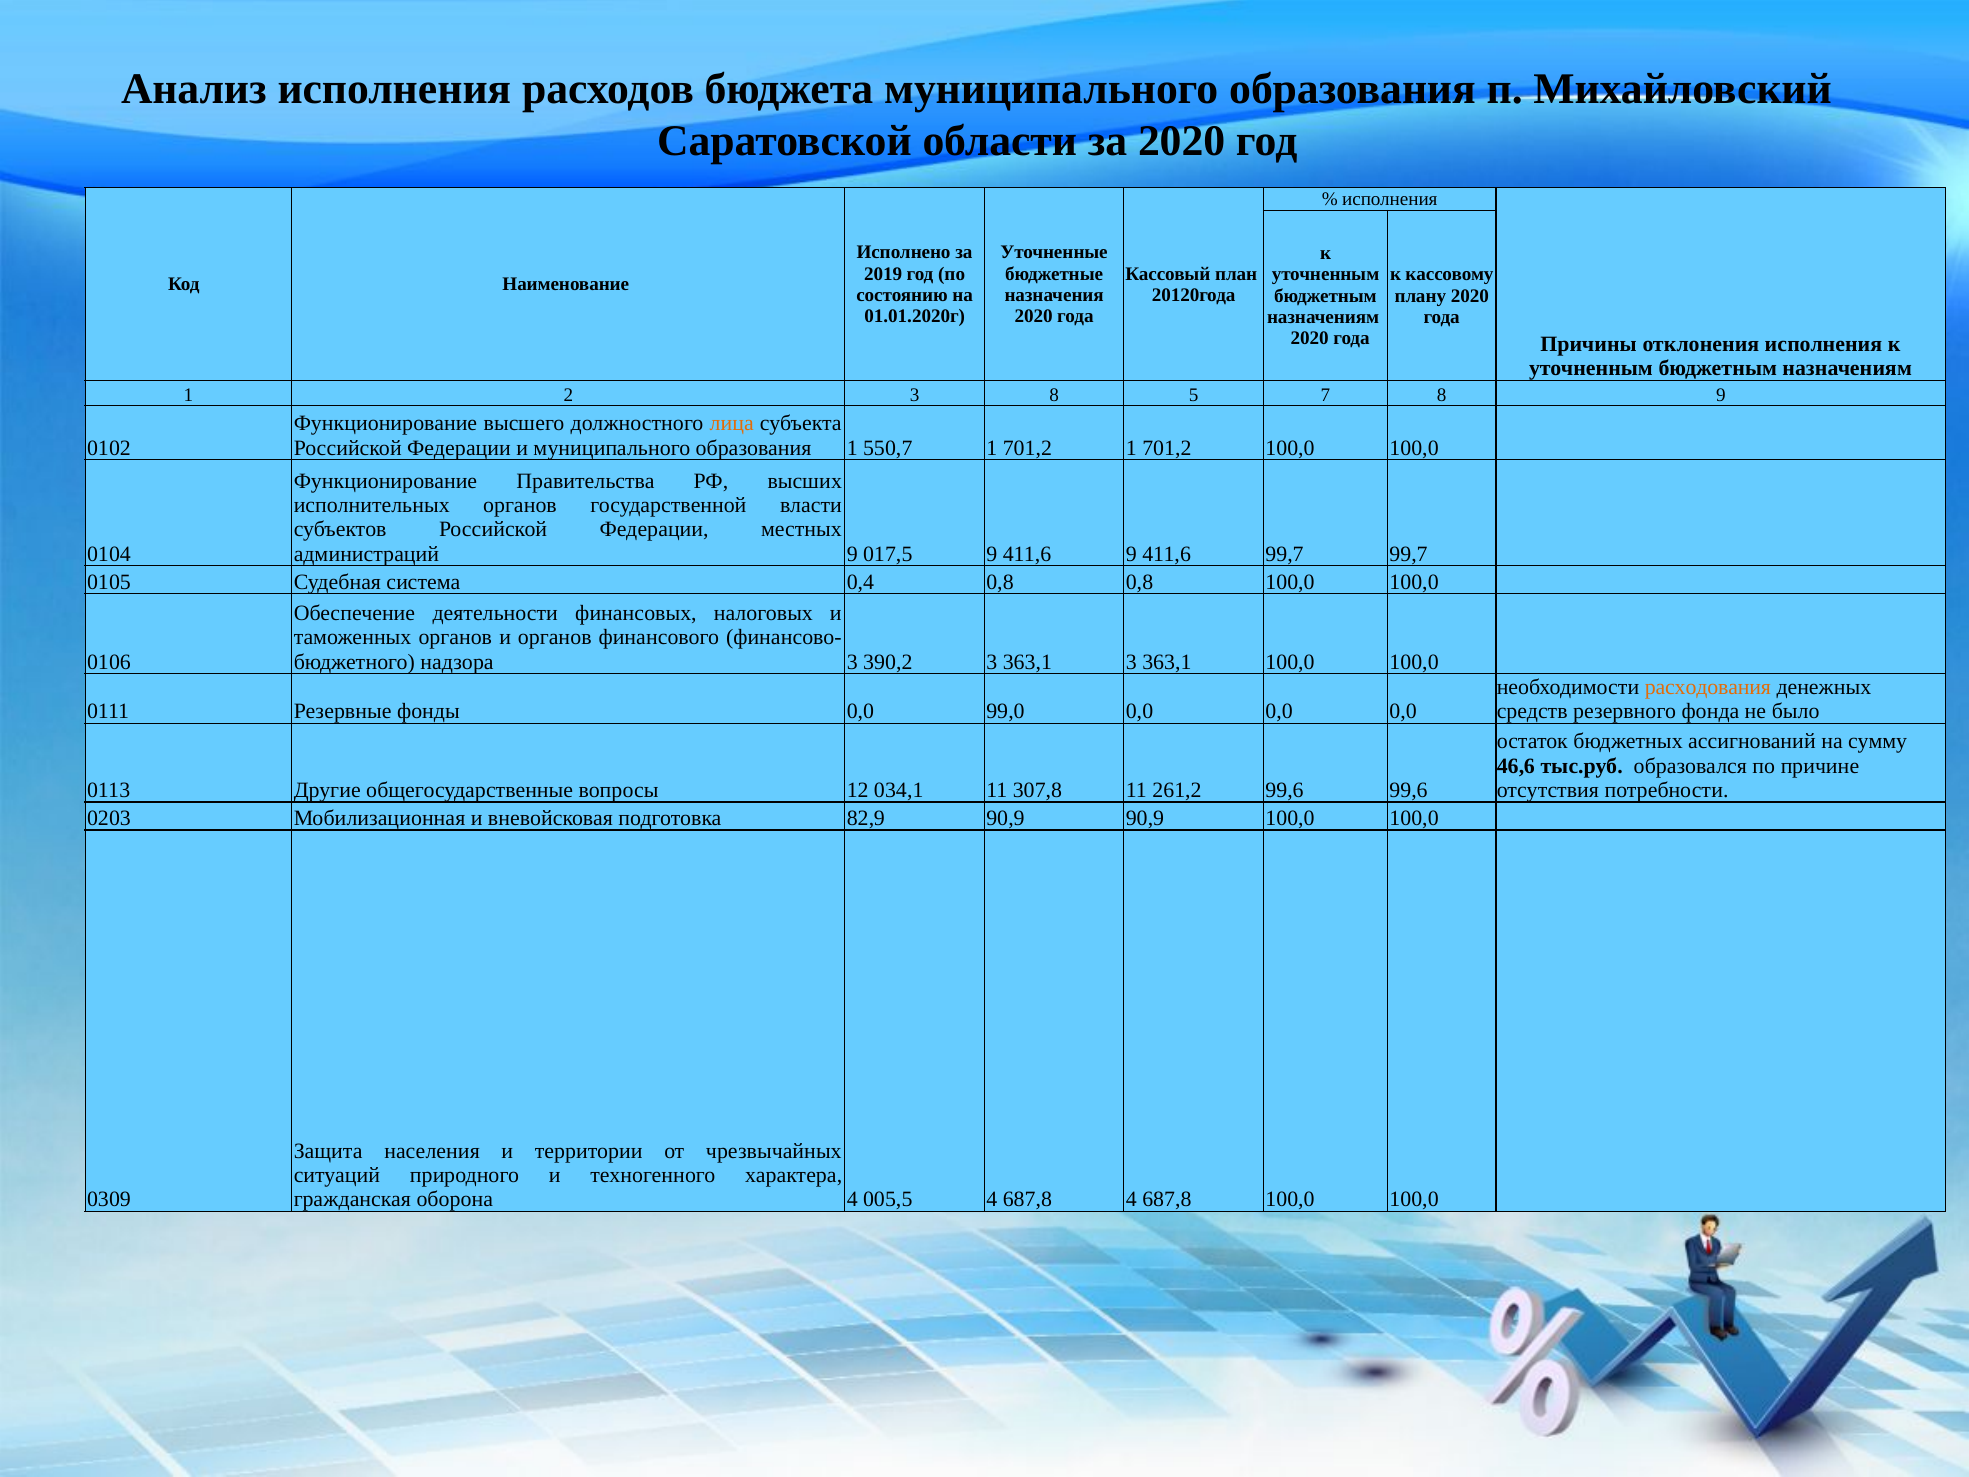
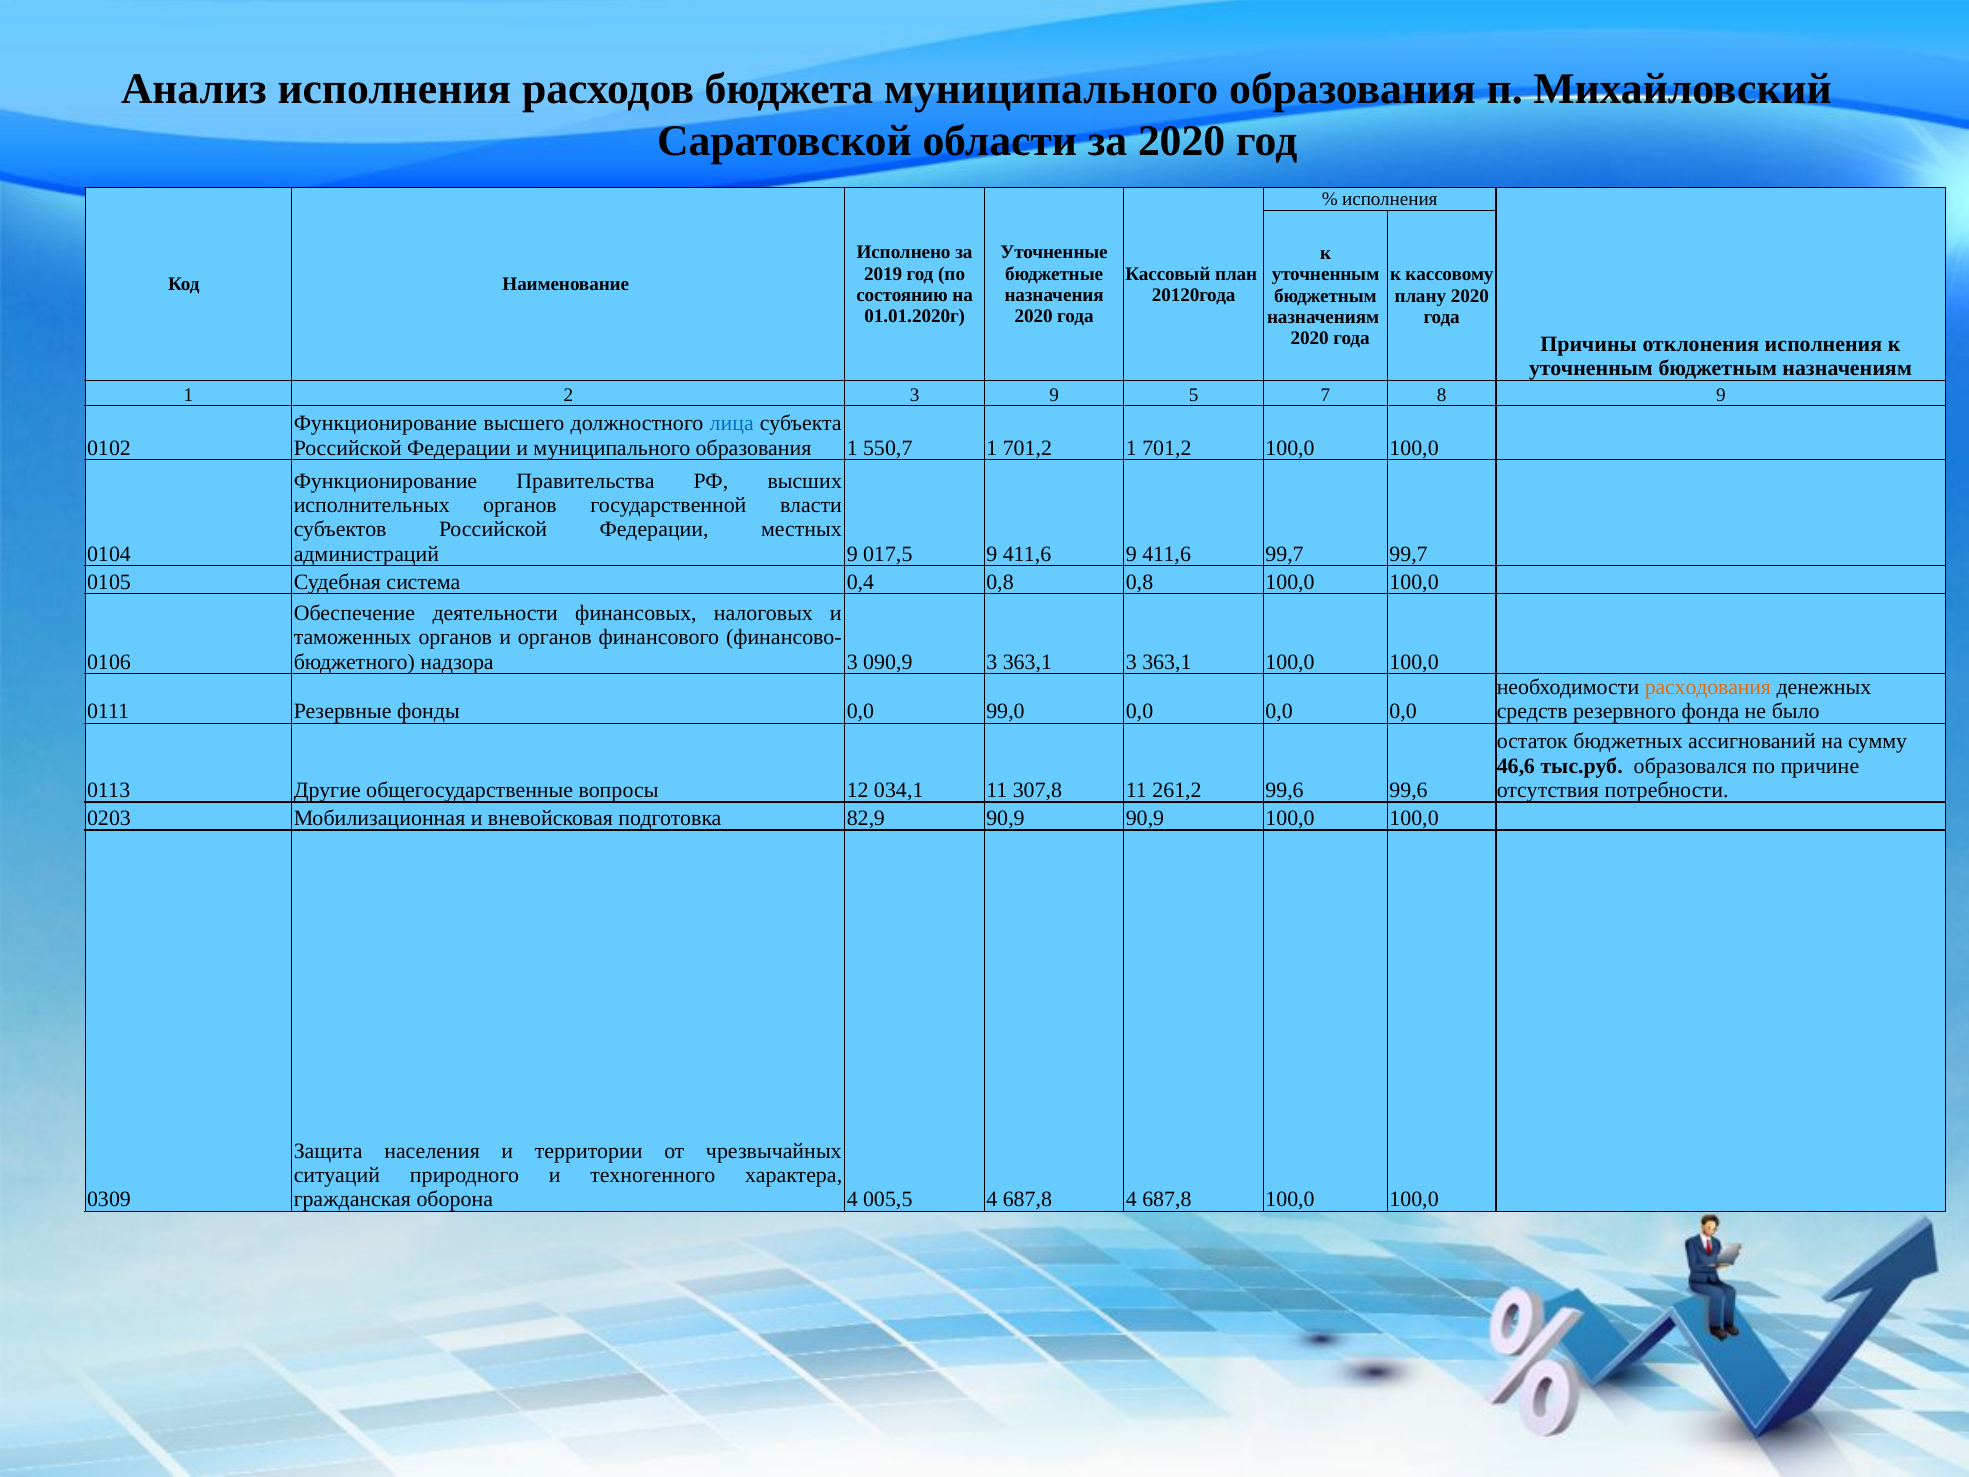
3 8: 8 -> 9 (1054, 395)
лица colour: orange -> blue (732, 424)
390,2: 390,2 -> 090,9 (888, 662)
